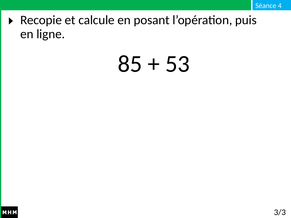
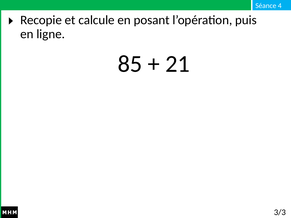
53: 53 -> 21 (178, 64)
